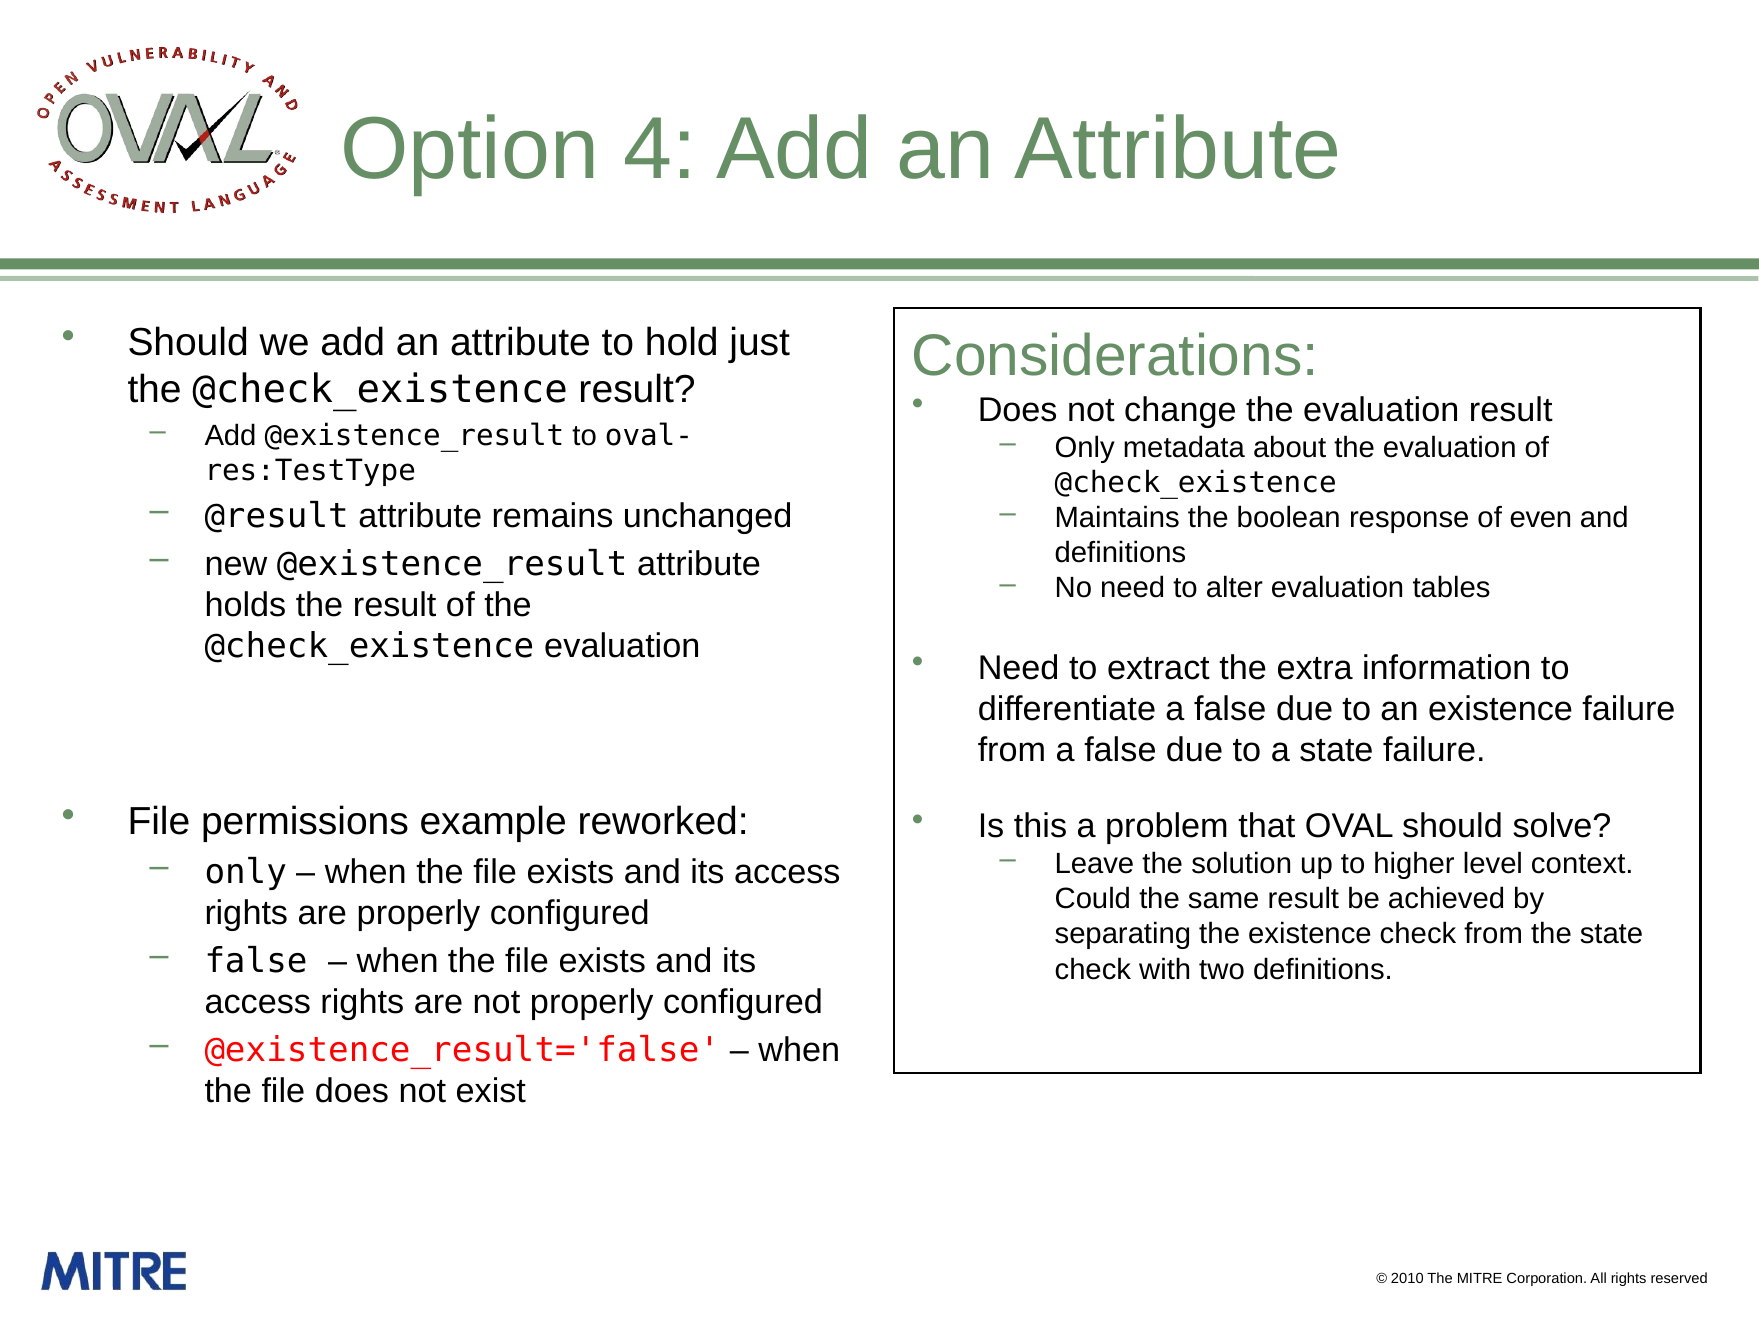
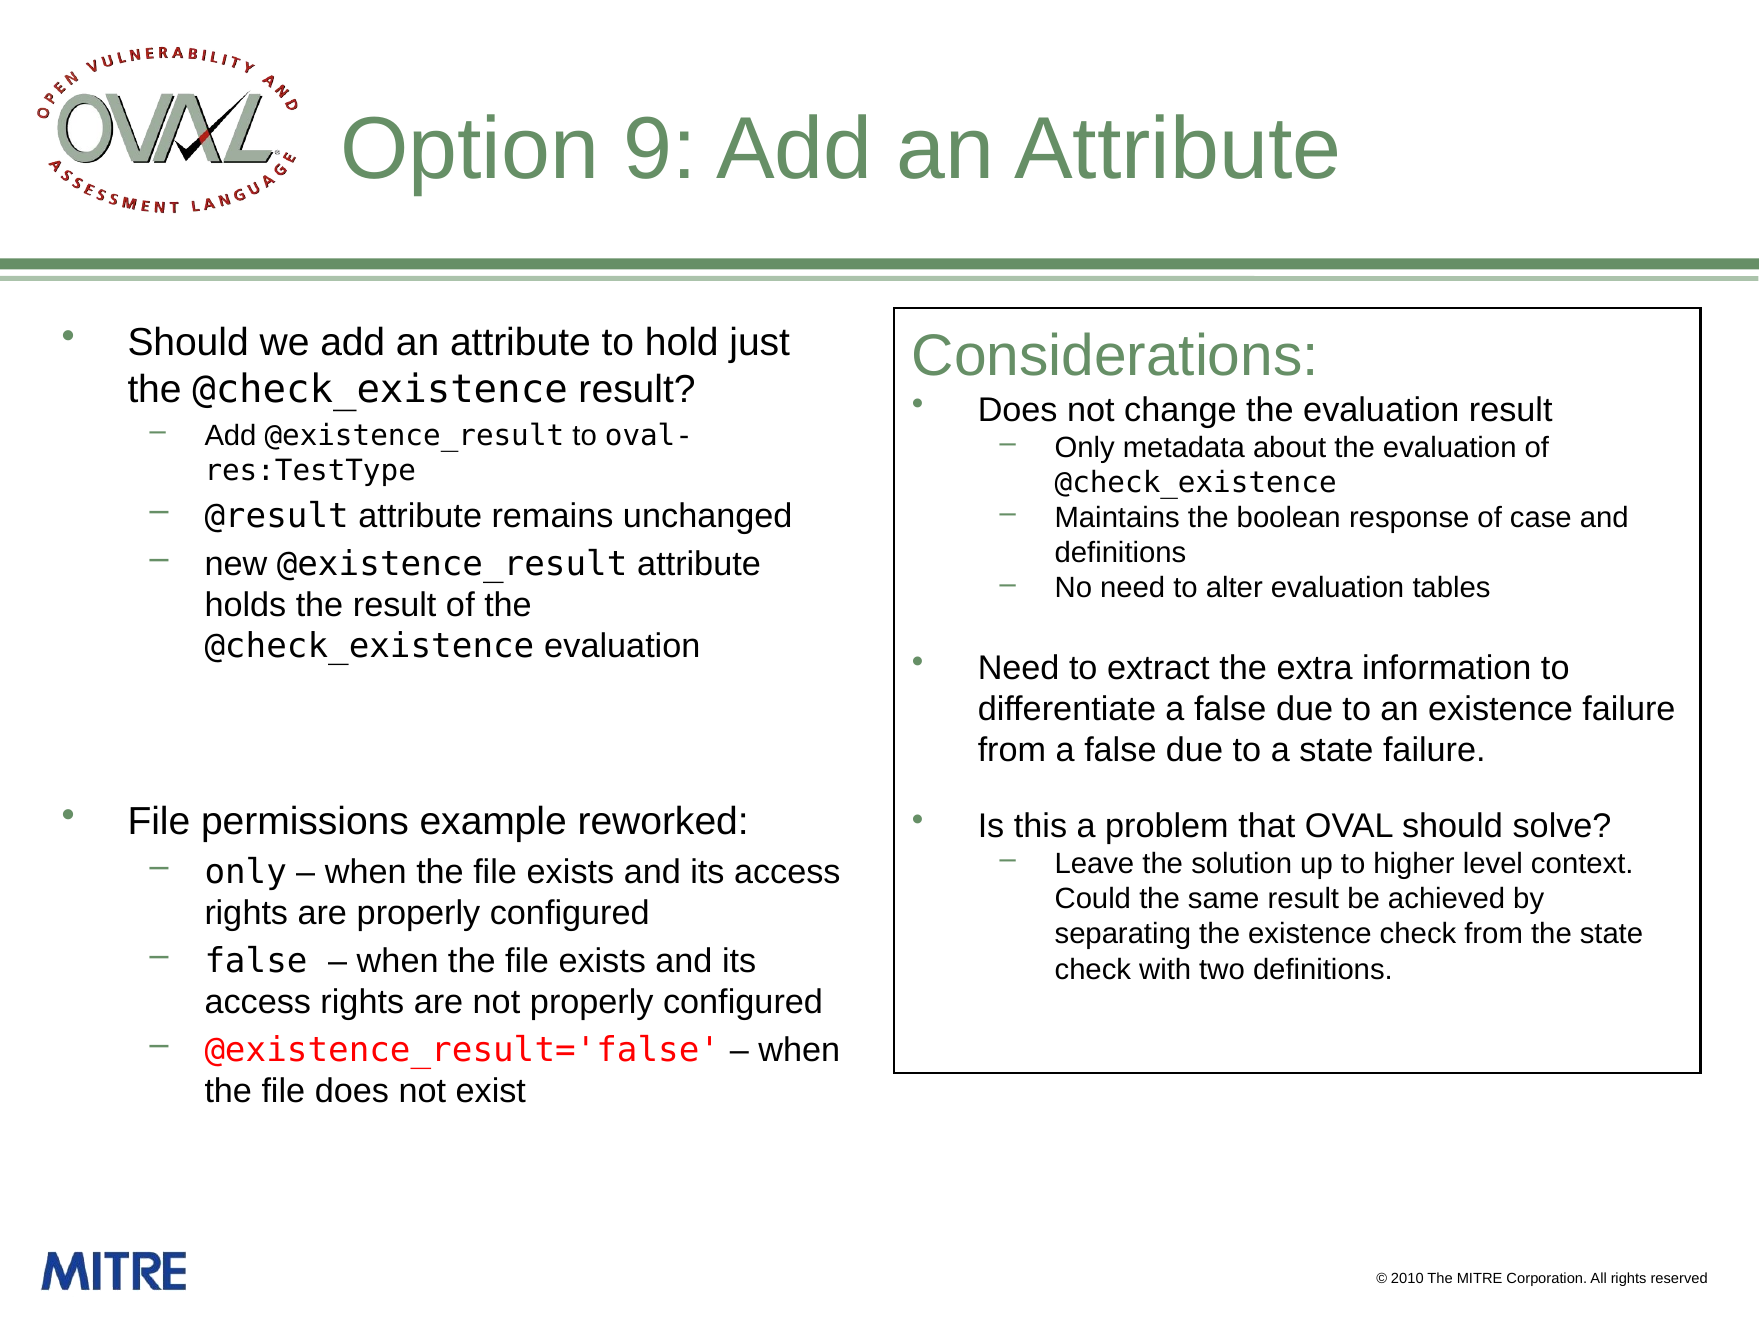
4: 4 -> 9 (660, 150)
even: even -> case (1541, 518)
